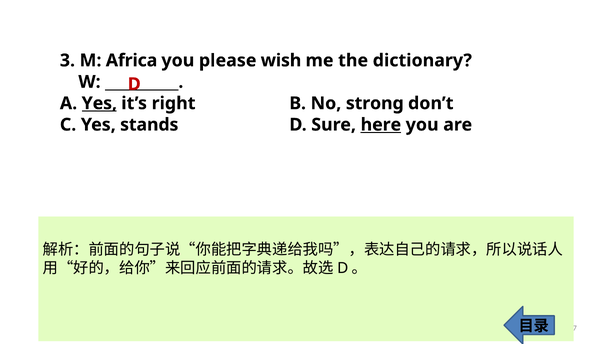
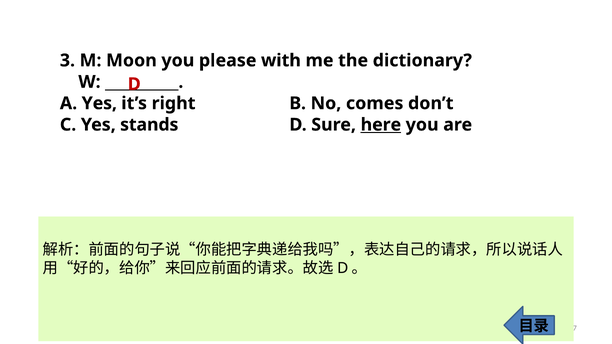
Africa: Africa -> Moon (131, 61)
wish: wish -> with (281, 61)
Yes underline: present -> none (99, 103)
strong: strong -> comes (375, 103)
